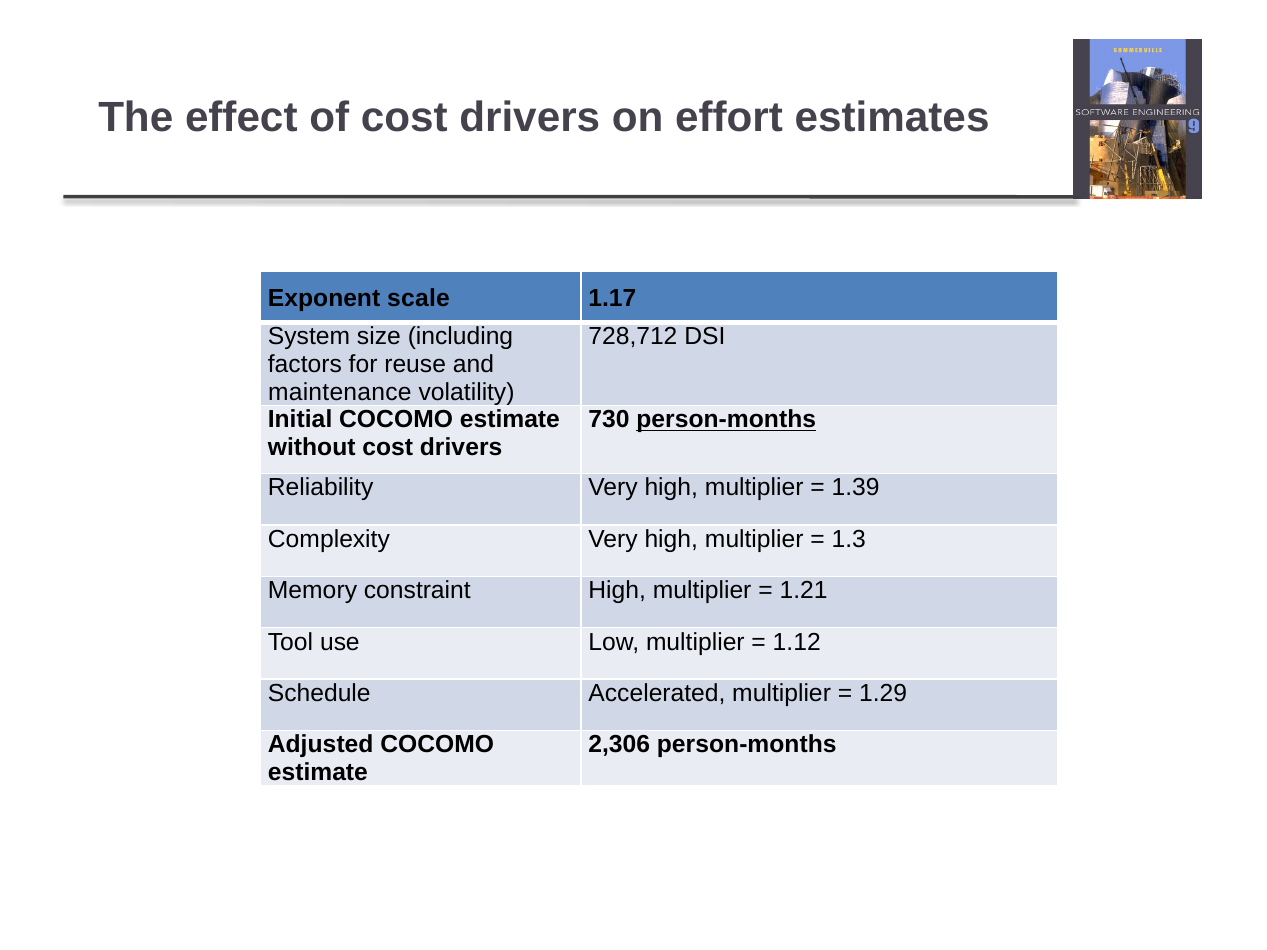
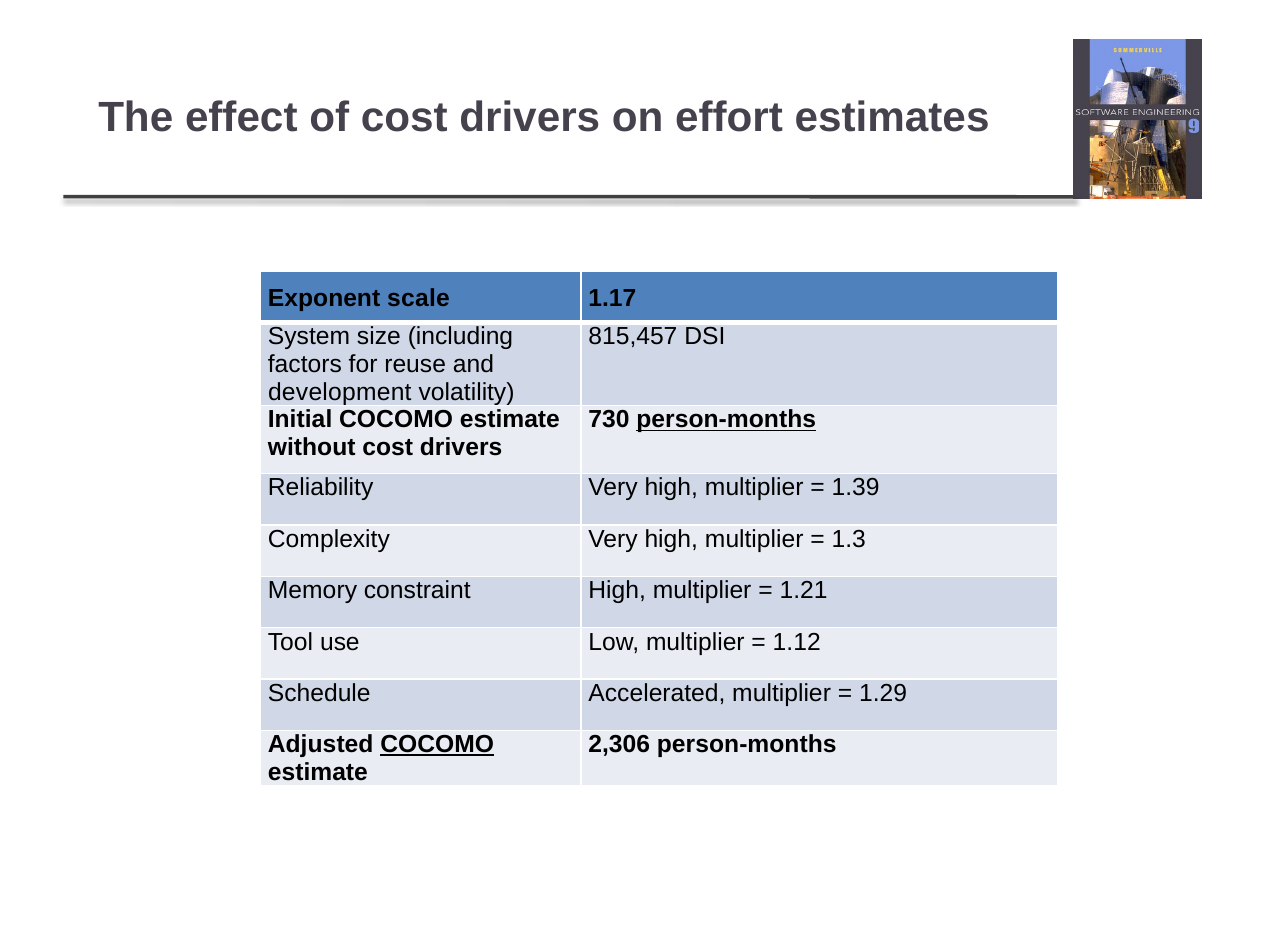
728,712: 728,712 -> 815,457 (633, 337)
maintenance: maintenance -> development (340, 392)
COCOMO underline: none -> present (437, 745)
